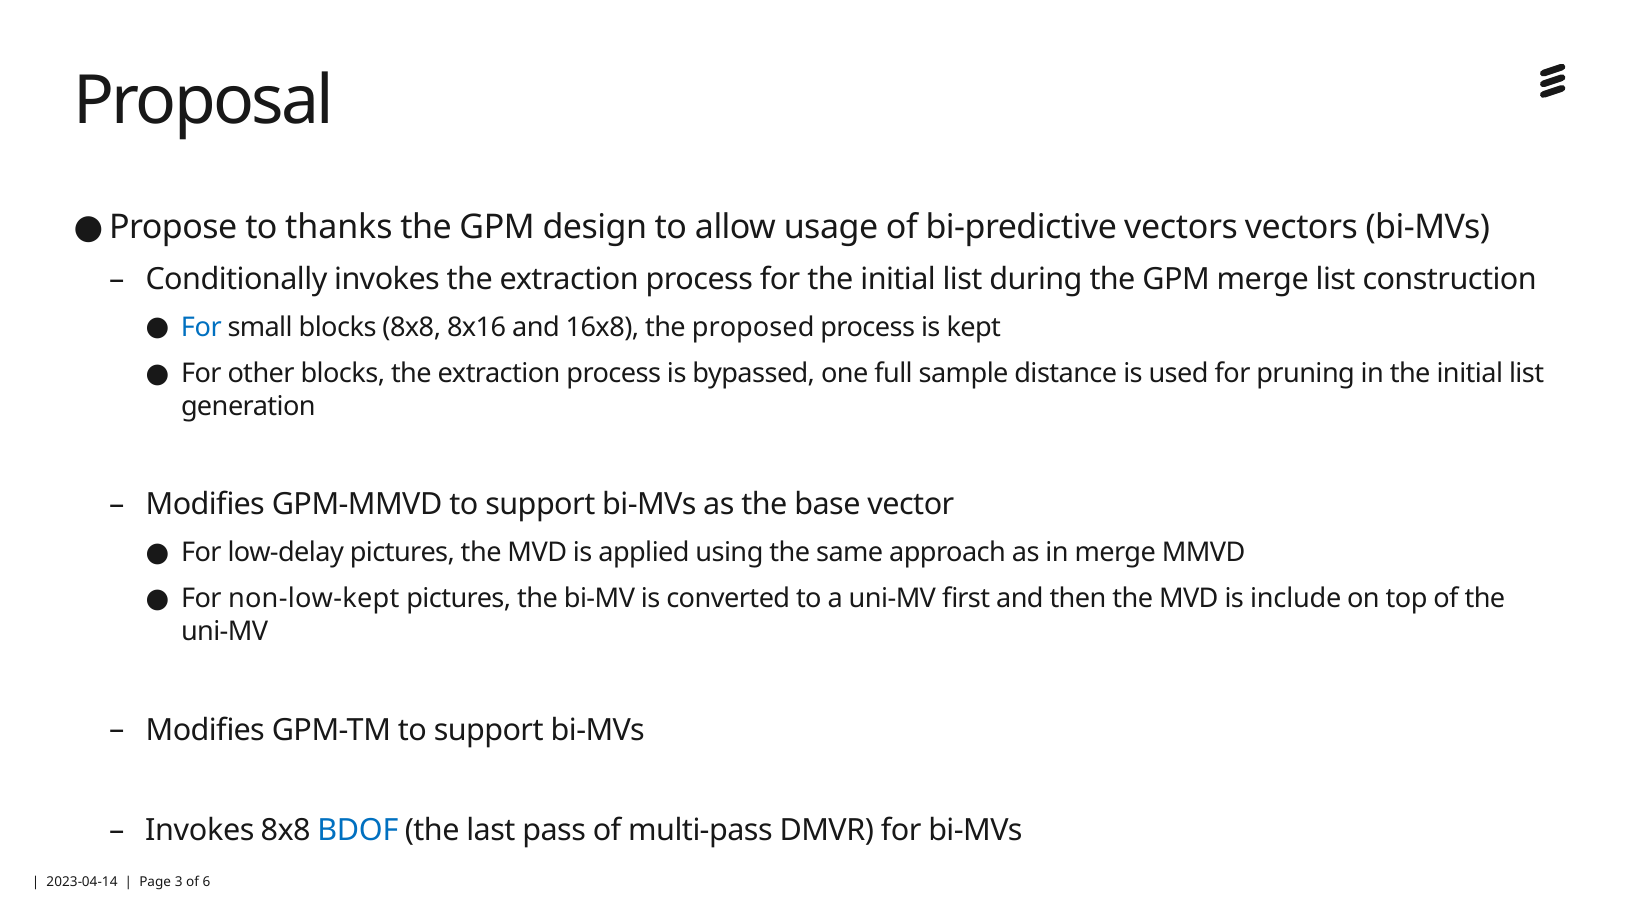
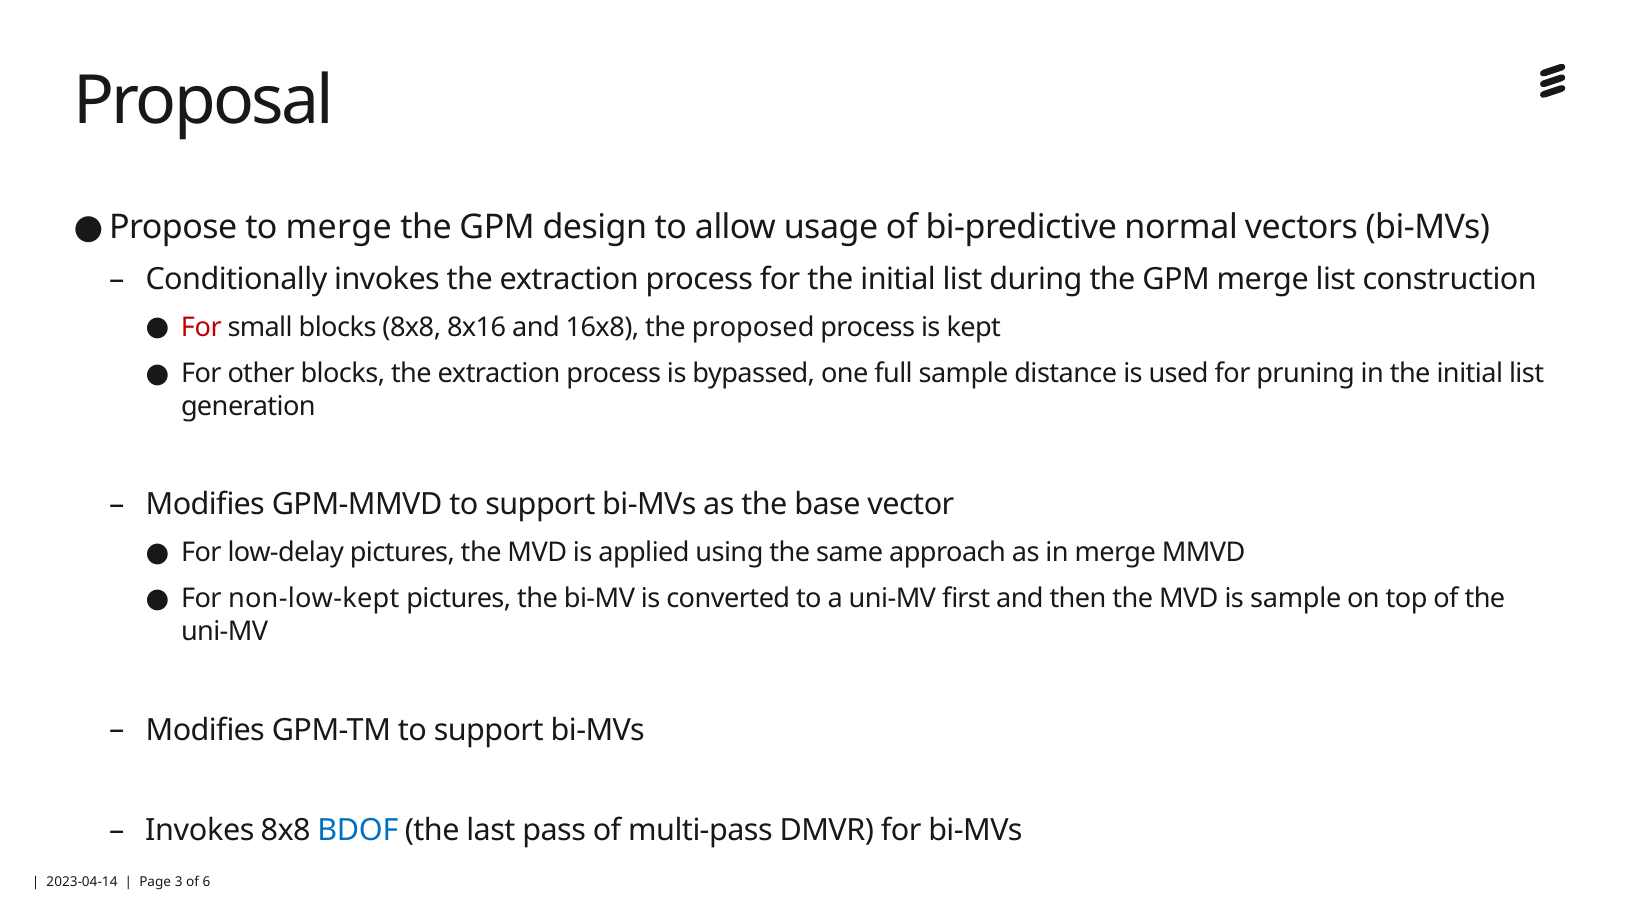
to thanks: thanks -> merge (339, 227)
bi-predictive vectors: vectors -> normal (1181, 227)
For colour: blue -> red (201, 327)
is include: include -> sample (1296, 599)
